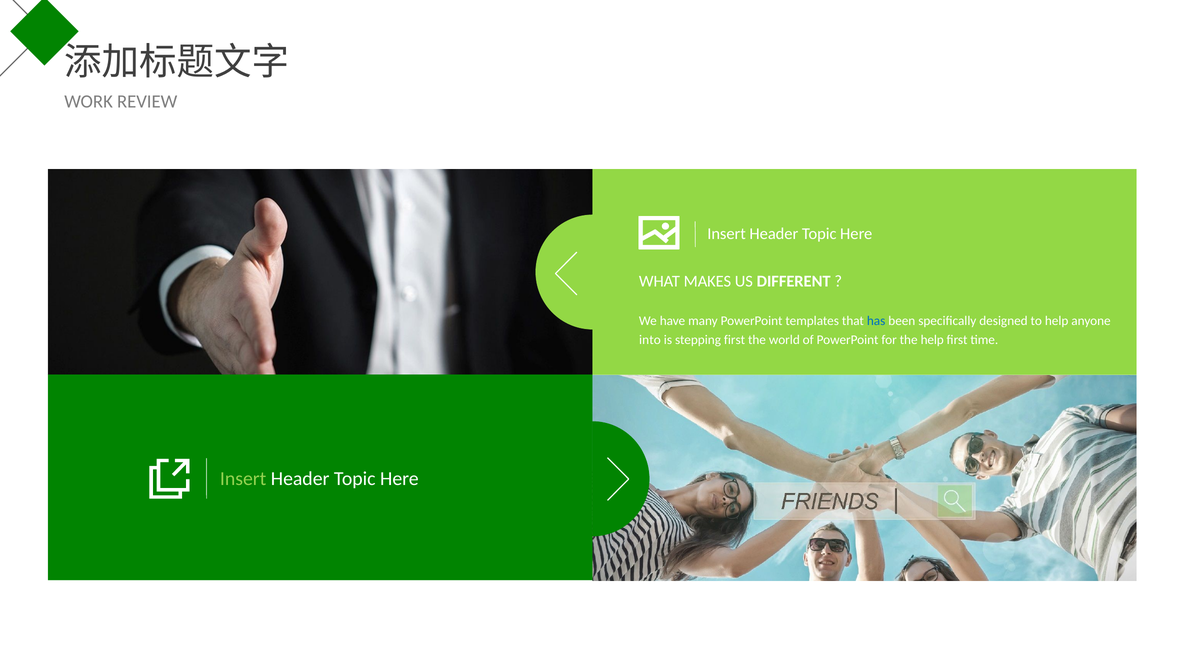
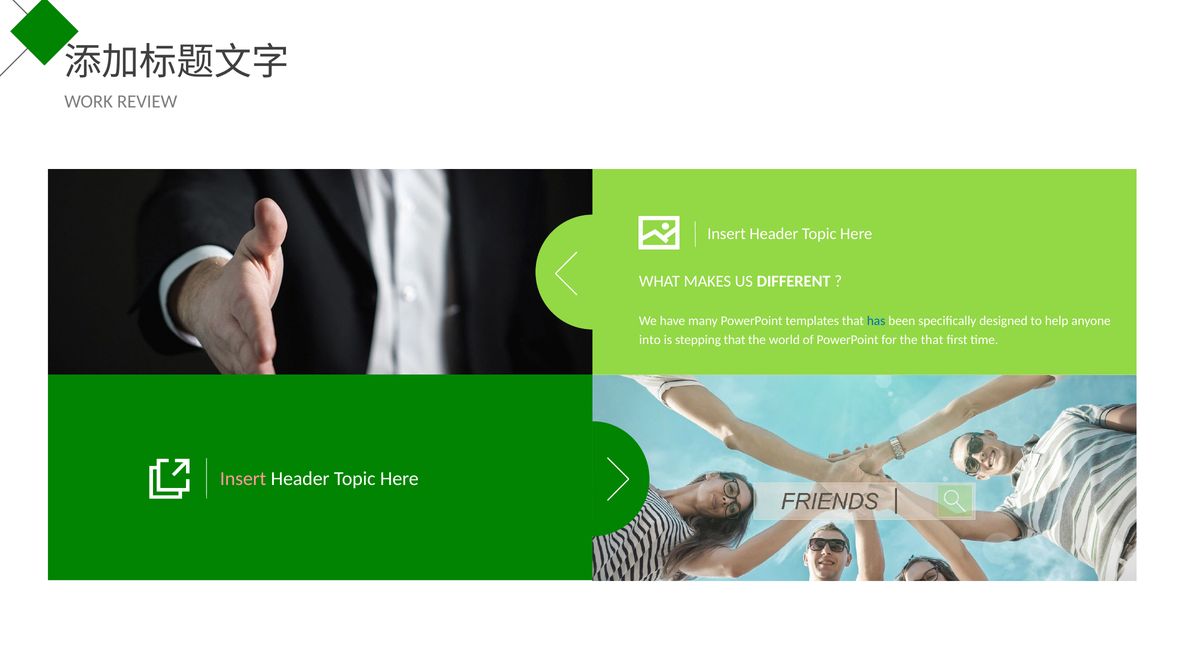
stepping first: first -> that (735, 340)
the help: help -> that (932, 340)
Insert colour: light green -> pink (243, 478)
